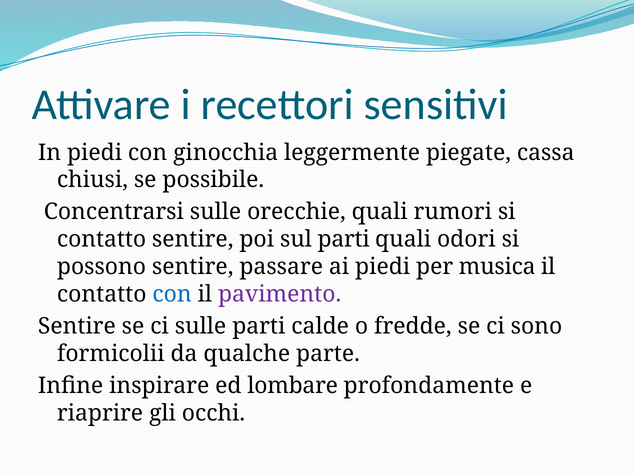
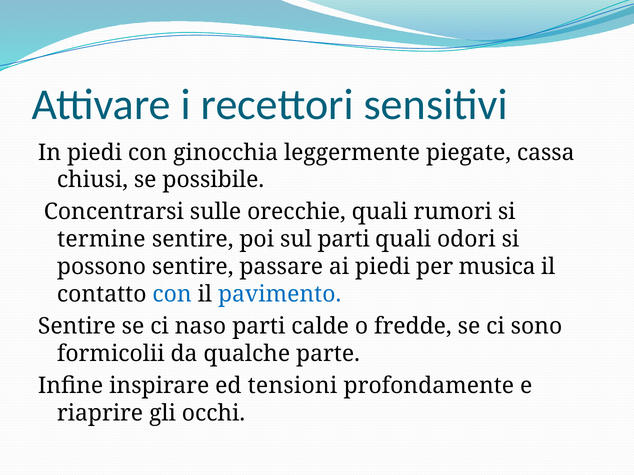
contatto: contatto -> termine (101, 240)
pavimento colour: purple -> blue (280, 294)
ci sulle: sulle -> naso (200, 327)
lombare: lombare -> tensioni (292, 386)
